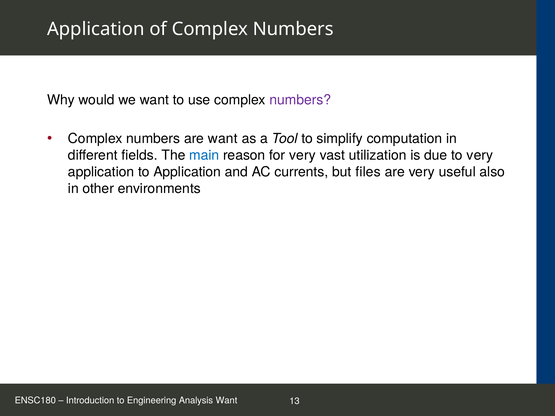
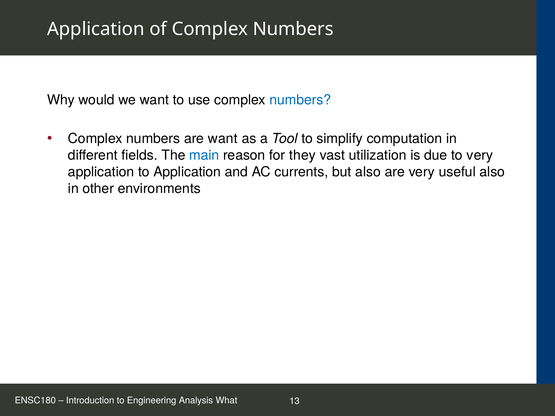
numbers colour: purple -> blue (300, 100)
for very: very -> they (303, 155)
but files: files -> also (368, 172)
Analysis Want: Want -> What (226, 401)
